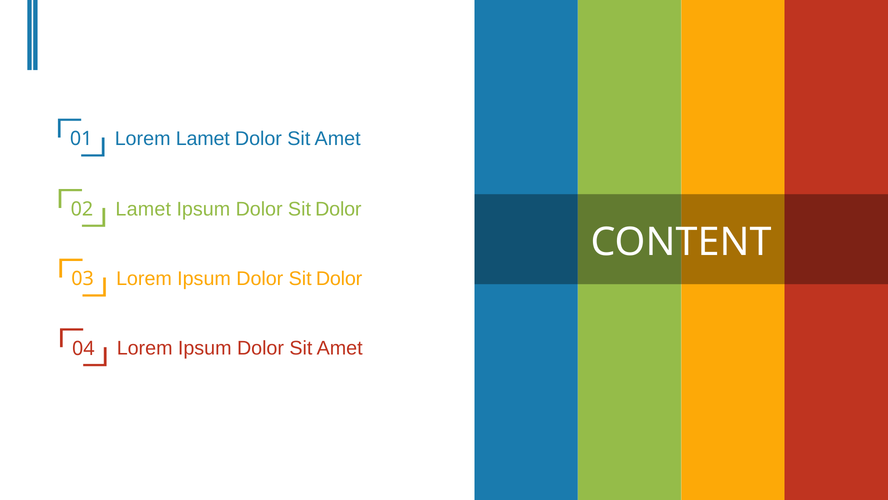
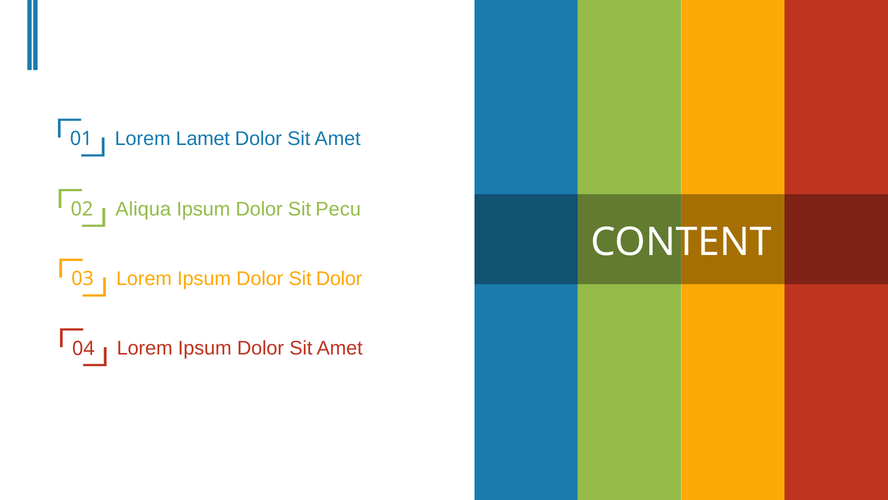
Lamet: Lamet -> Aliqua (143, 209)
Dolor: Dolor -> Pecu (338, 209)
